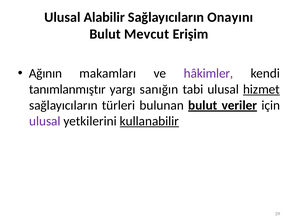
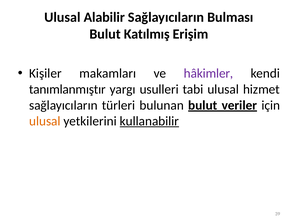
Onayını: Onayını -> Bulması (230, 17)
Mevcut: Mevcut -> Katılmış (147, 34)
Ağının: Ağının -> Kişiler (45, 73)
sanığın: sanığın -> usulleri (159, 89)
hizmet underline: present -> none (261, 89)
ulusal colour: purple -> orange (45, 121)
